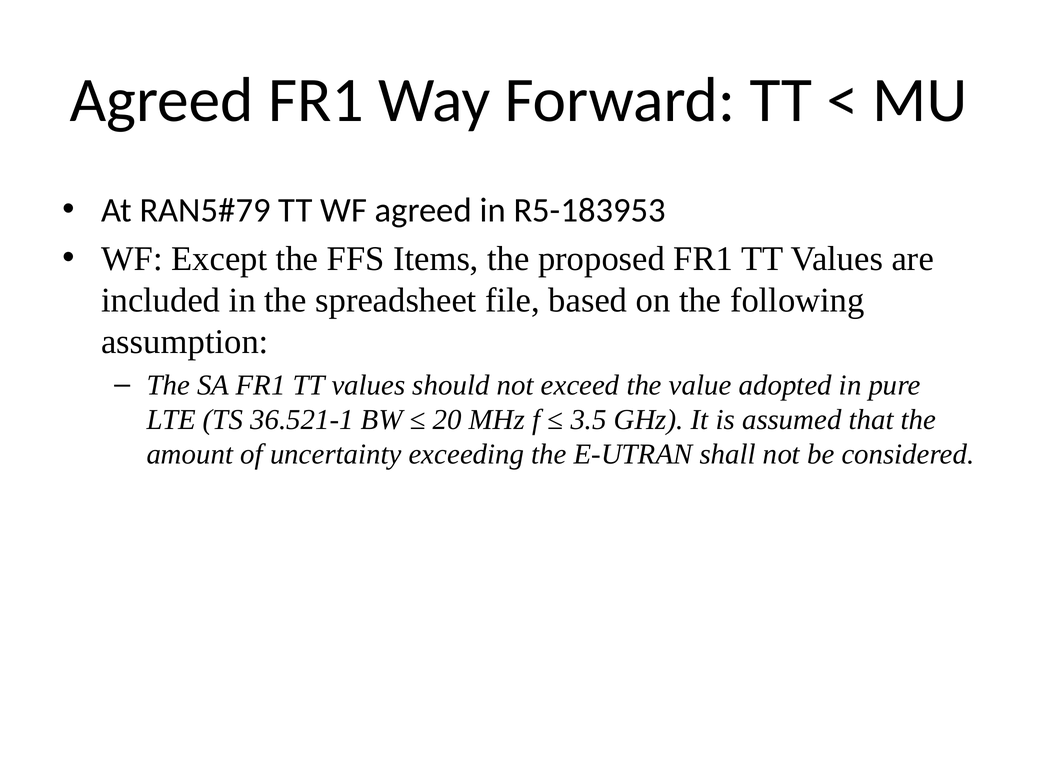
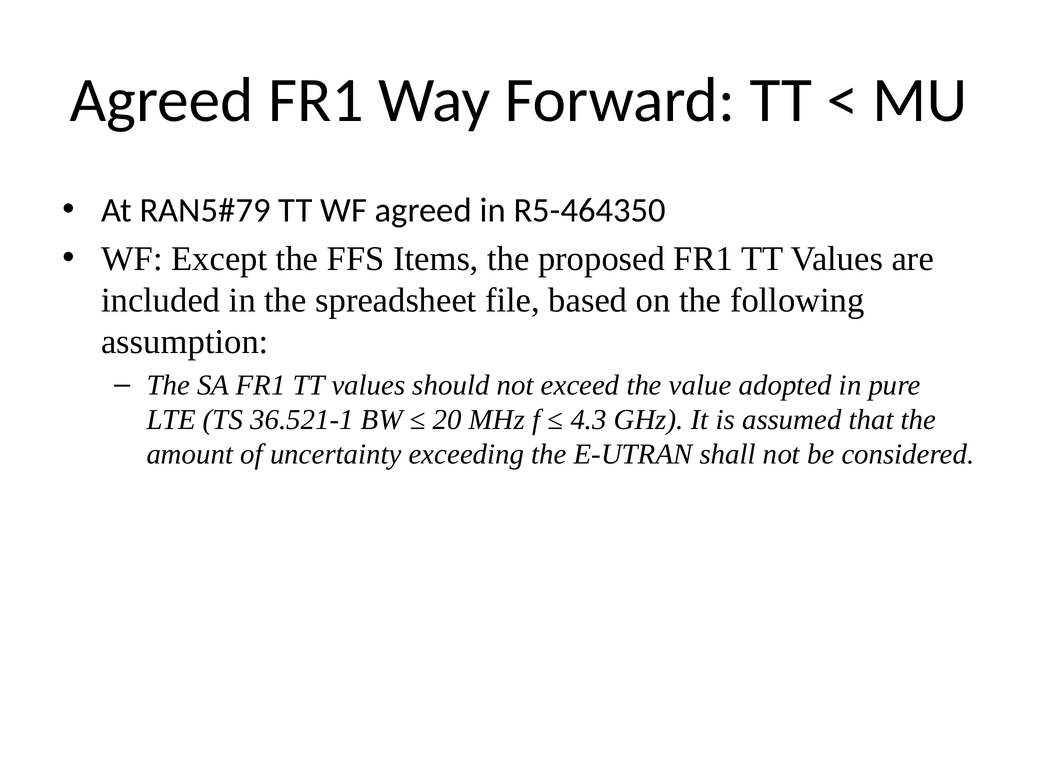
R5-183953: R5-183953 -> R5-464350 (590, 210)
3.5: 3.5 -> 4.3 (589, 420)
